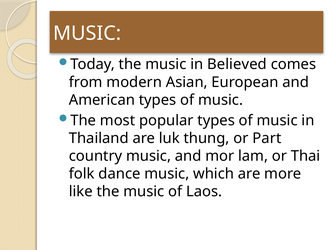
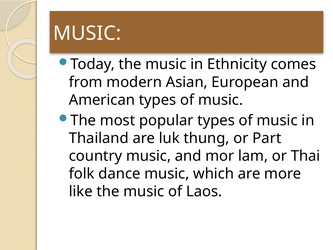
Believed: Believed -> Ethnicity (237, 64)
